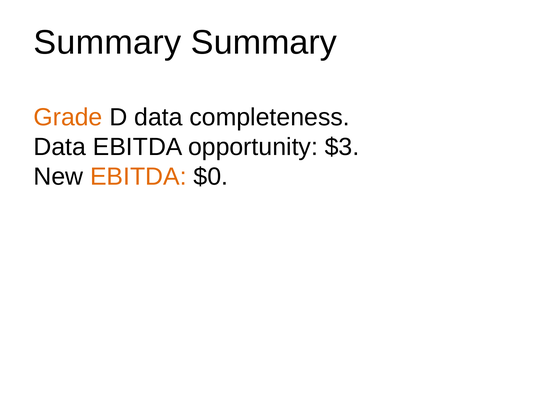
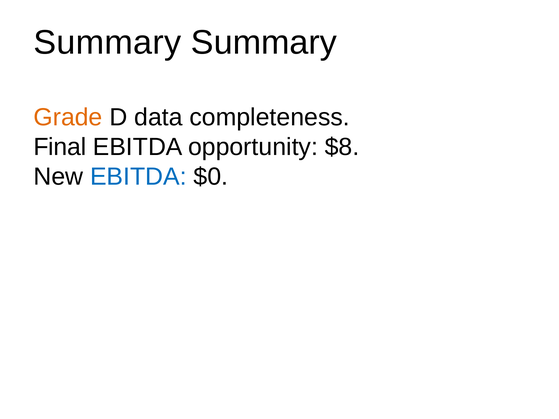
Data: Data -> Final (60, 147)
$3: $3 -> $8 (342, 147)
EBITDA colour: orange -> blue (138, 177)
